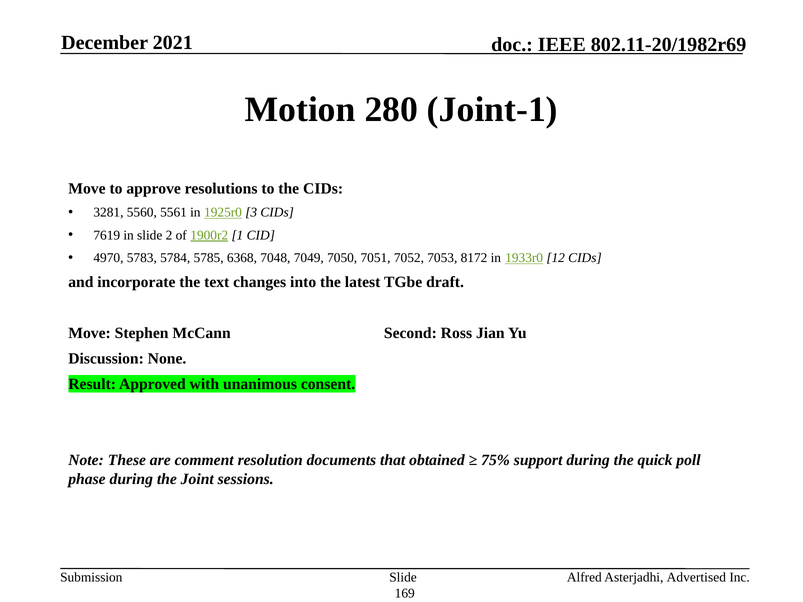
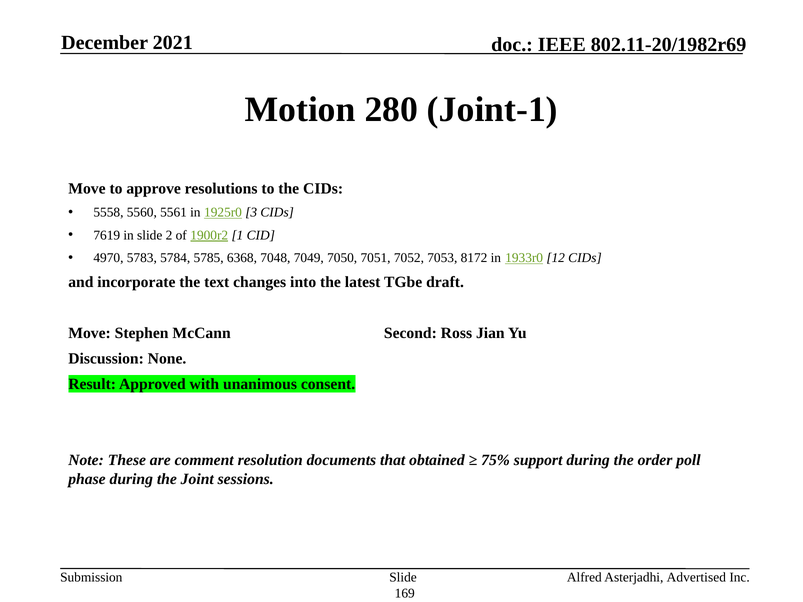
3281: 3281 -> 5558 (108, 212)
quick: quick -> order (655, 460)
